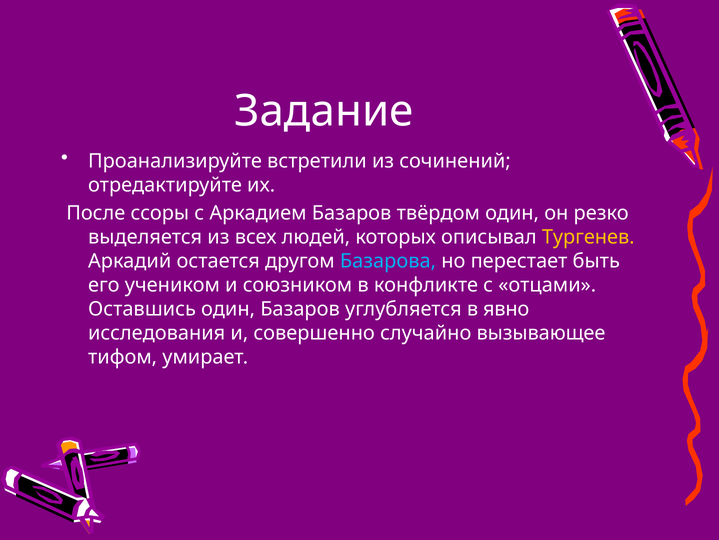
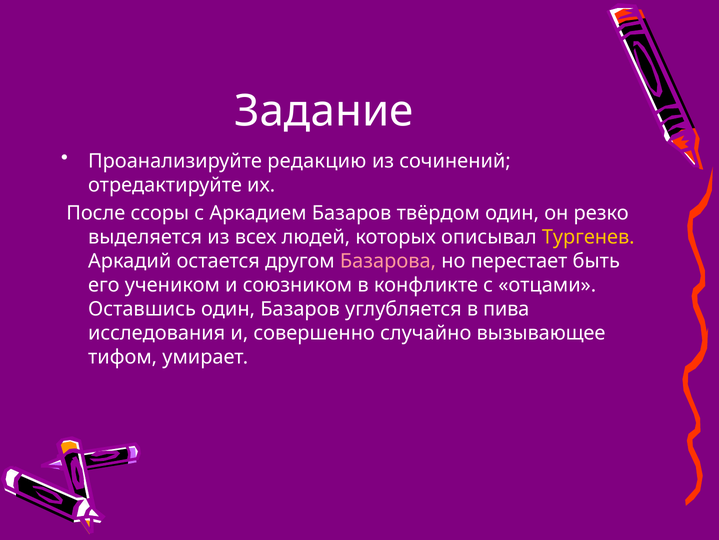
встретили: встретили -> редакцию (317, 161)
Базарова colour: light blue -> pink (388, 261)
явно: явно -> пива (506, 309)
